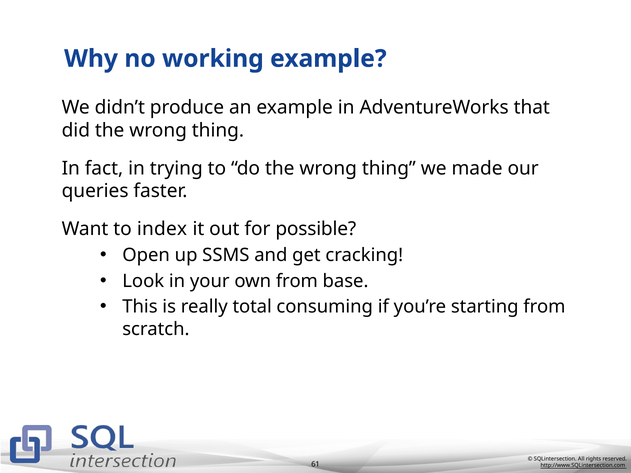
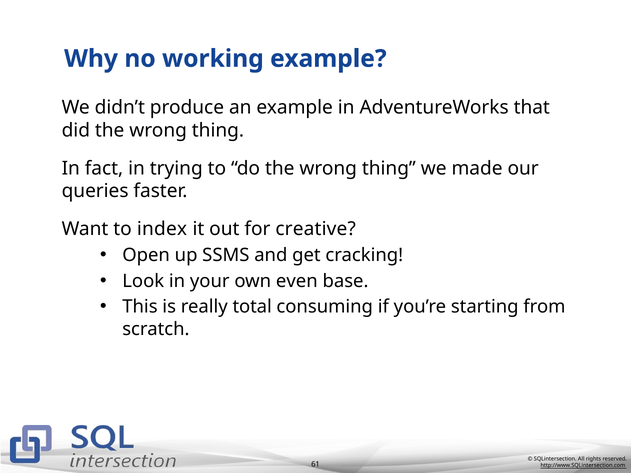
possible: possible -> creative (316, 229)
own from: from -> even (297, 281)
